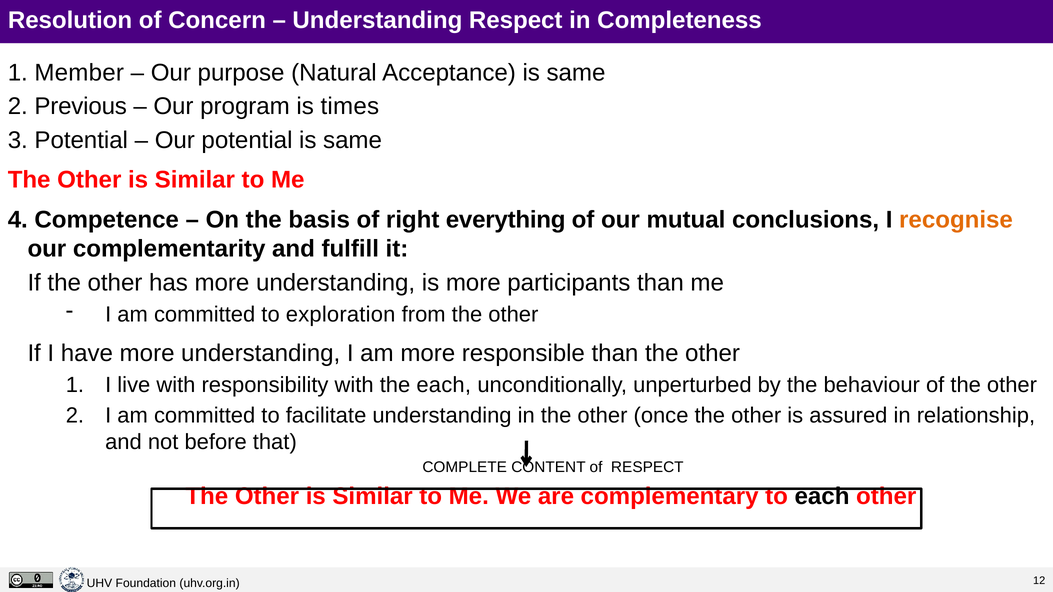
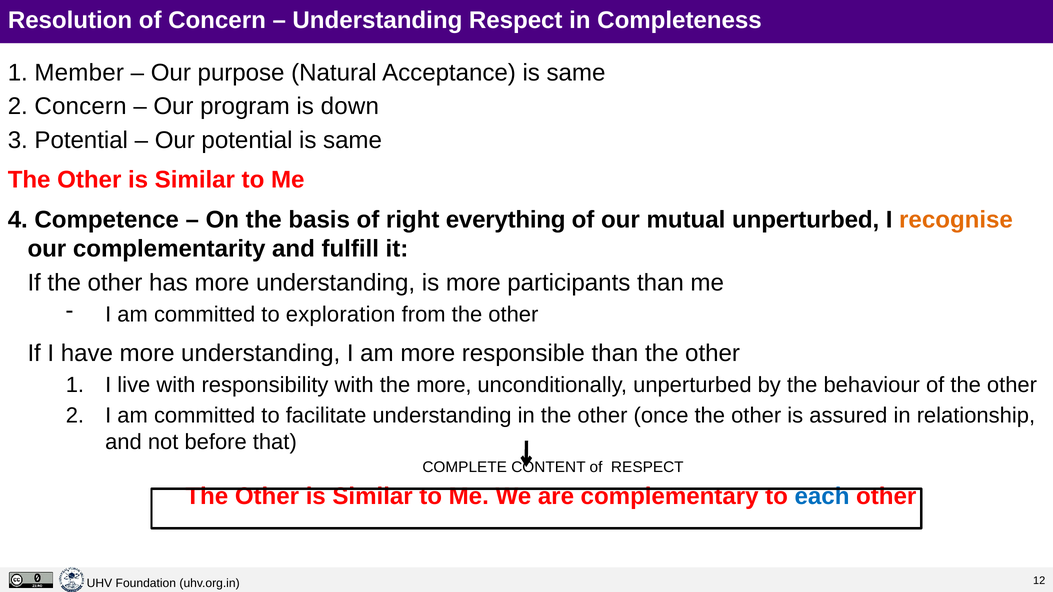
2 Previous: Previous -> Concern (80, 106)
times: times -> down (350, 106)
mutual conclusions: conclusions -> unperturbed (806, 220)
the each: each -> more (444, 385)
each colour: black -> blue (822, 496)
